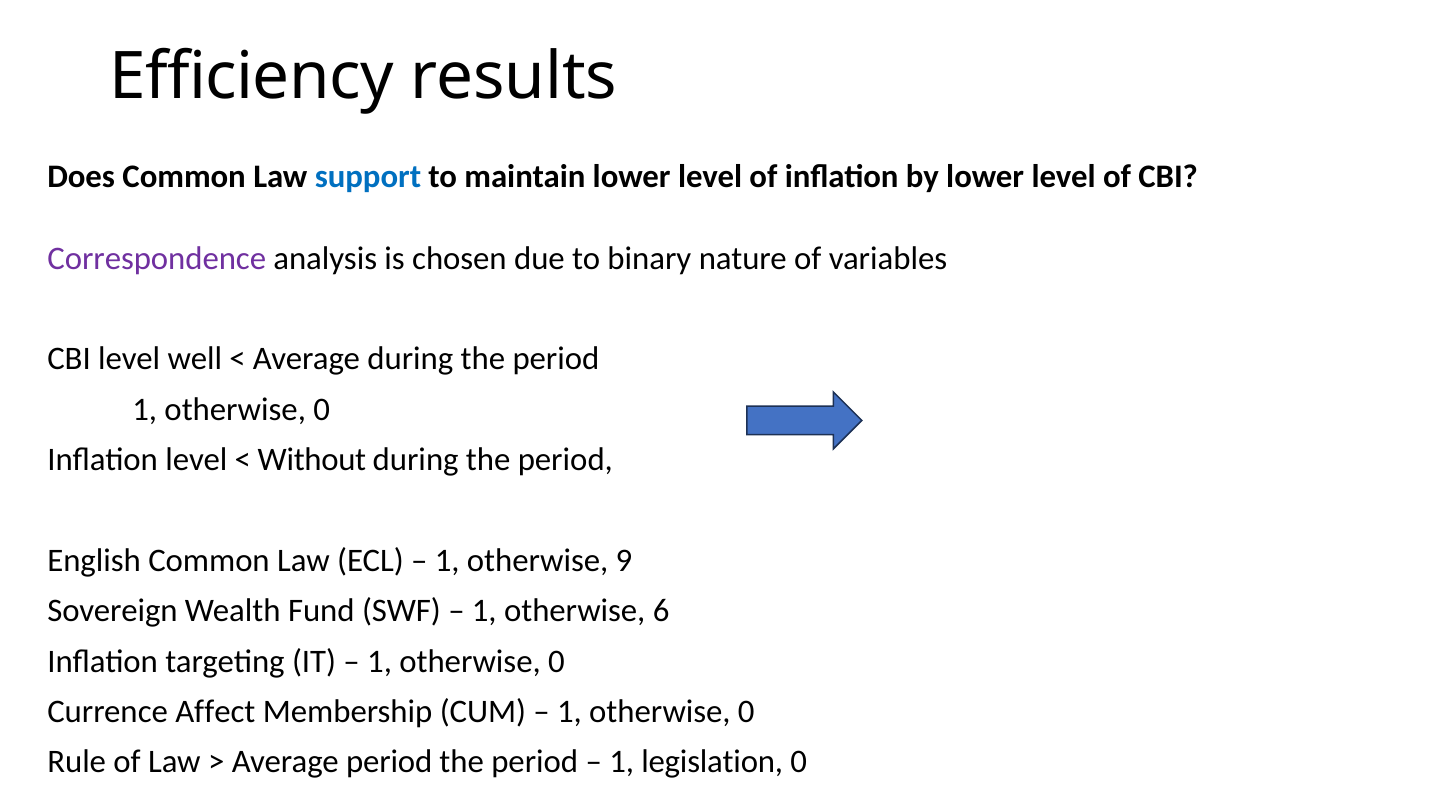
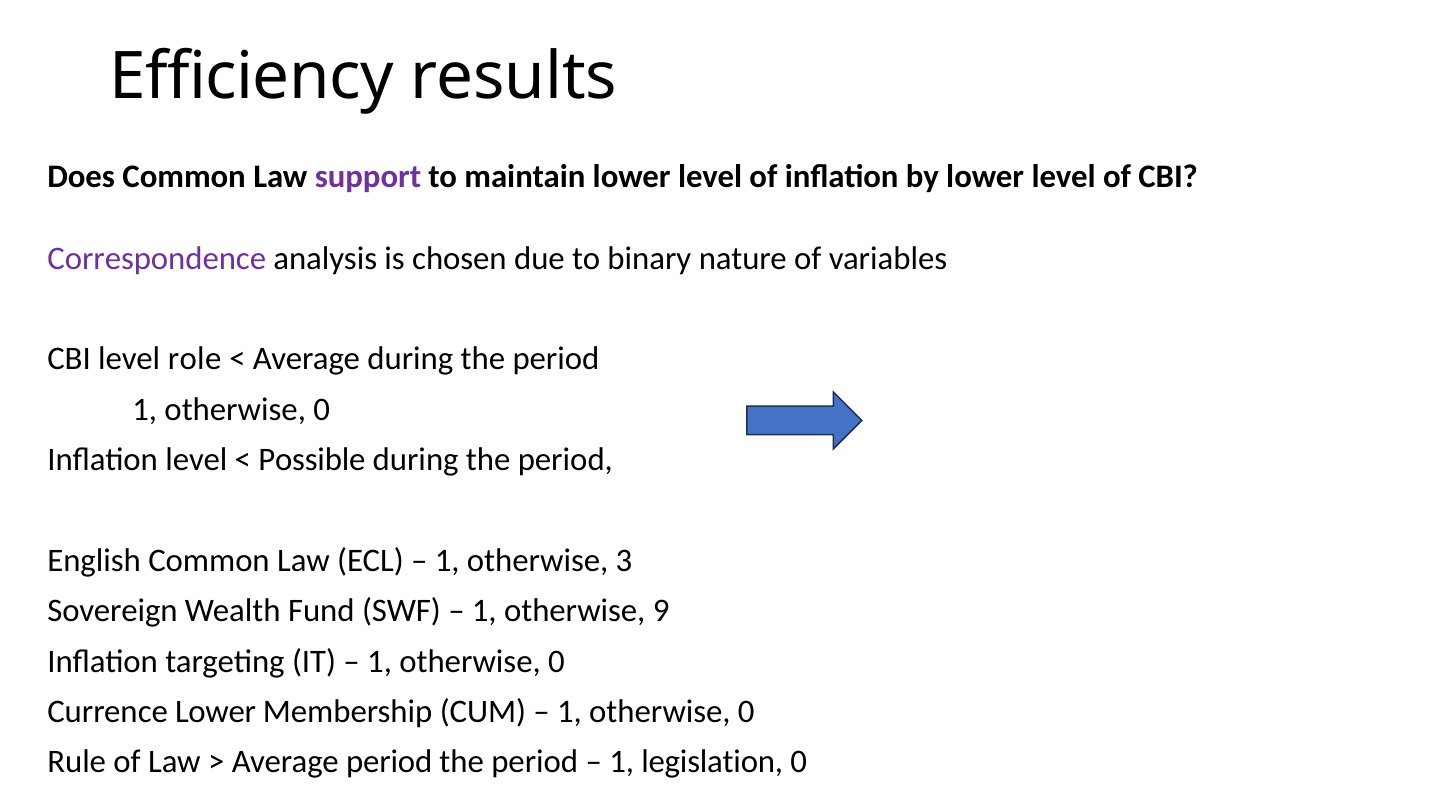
support colour: blue -> purple (368, 177)
well: well -> role (195, 359)
Without: Without -> Possible (312, 459)
9: 9 -> 3 (624, 560)
6: 6 -> 9 (661, 610)
Currence Affect: Affect -> Lower (216, 711)
